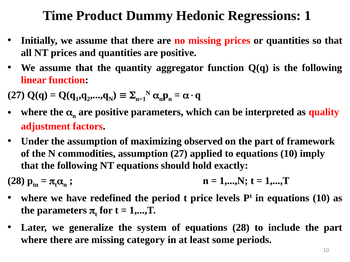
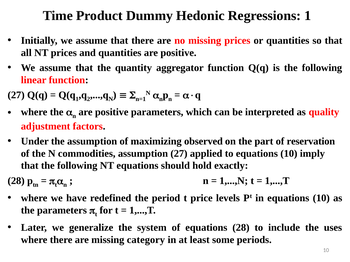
framework: framework -> reservation (311, 141)
include the part: part -> uses (333, 228)
